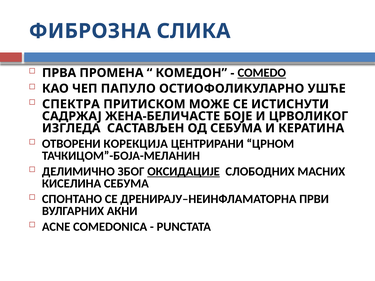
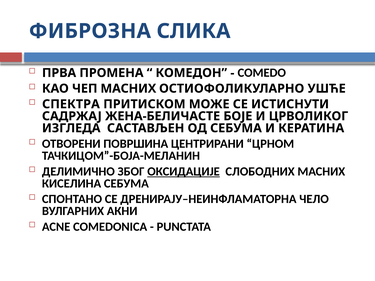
COMEDO underline: present -> none (262, 73)
ЧЕП ПАПУЛО: ПАПУЛО -> МАСНИХ (128, 89)
КОРЕКЦИЈА: КОРЕКЦИЈА -> ПОВРШИНА (136, 144)
ПРВИ: ПРВИ -> ЧЕЛО (314, 199)
